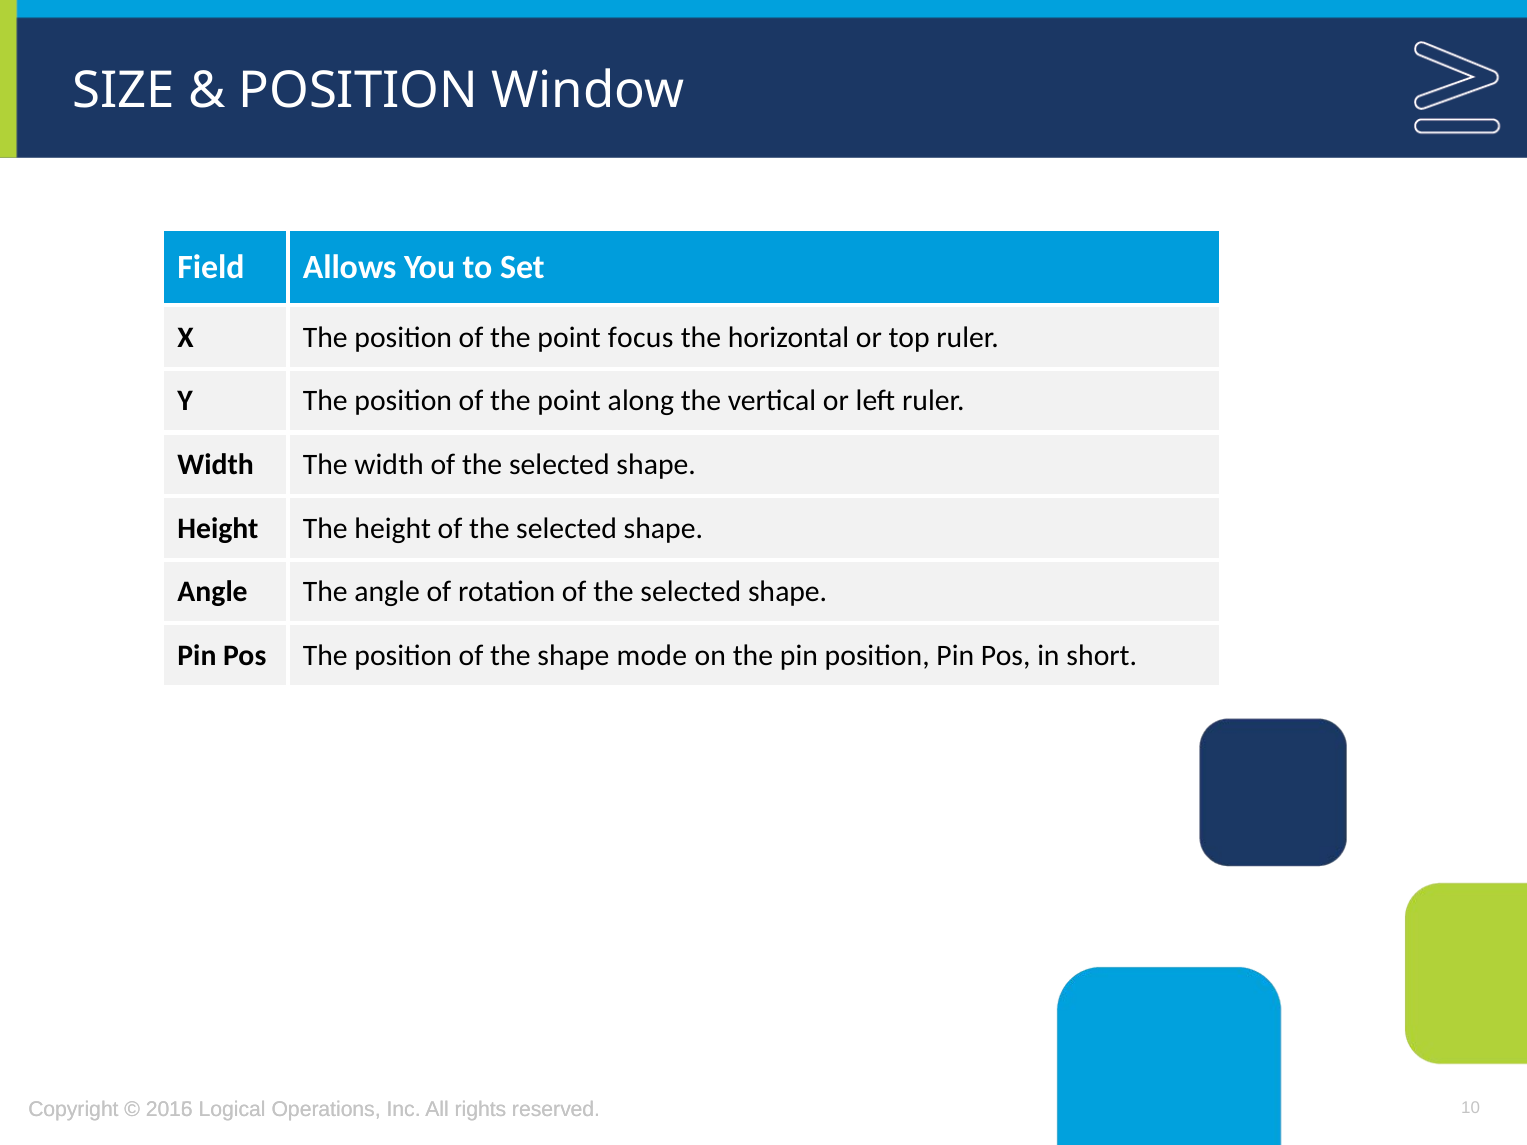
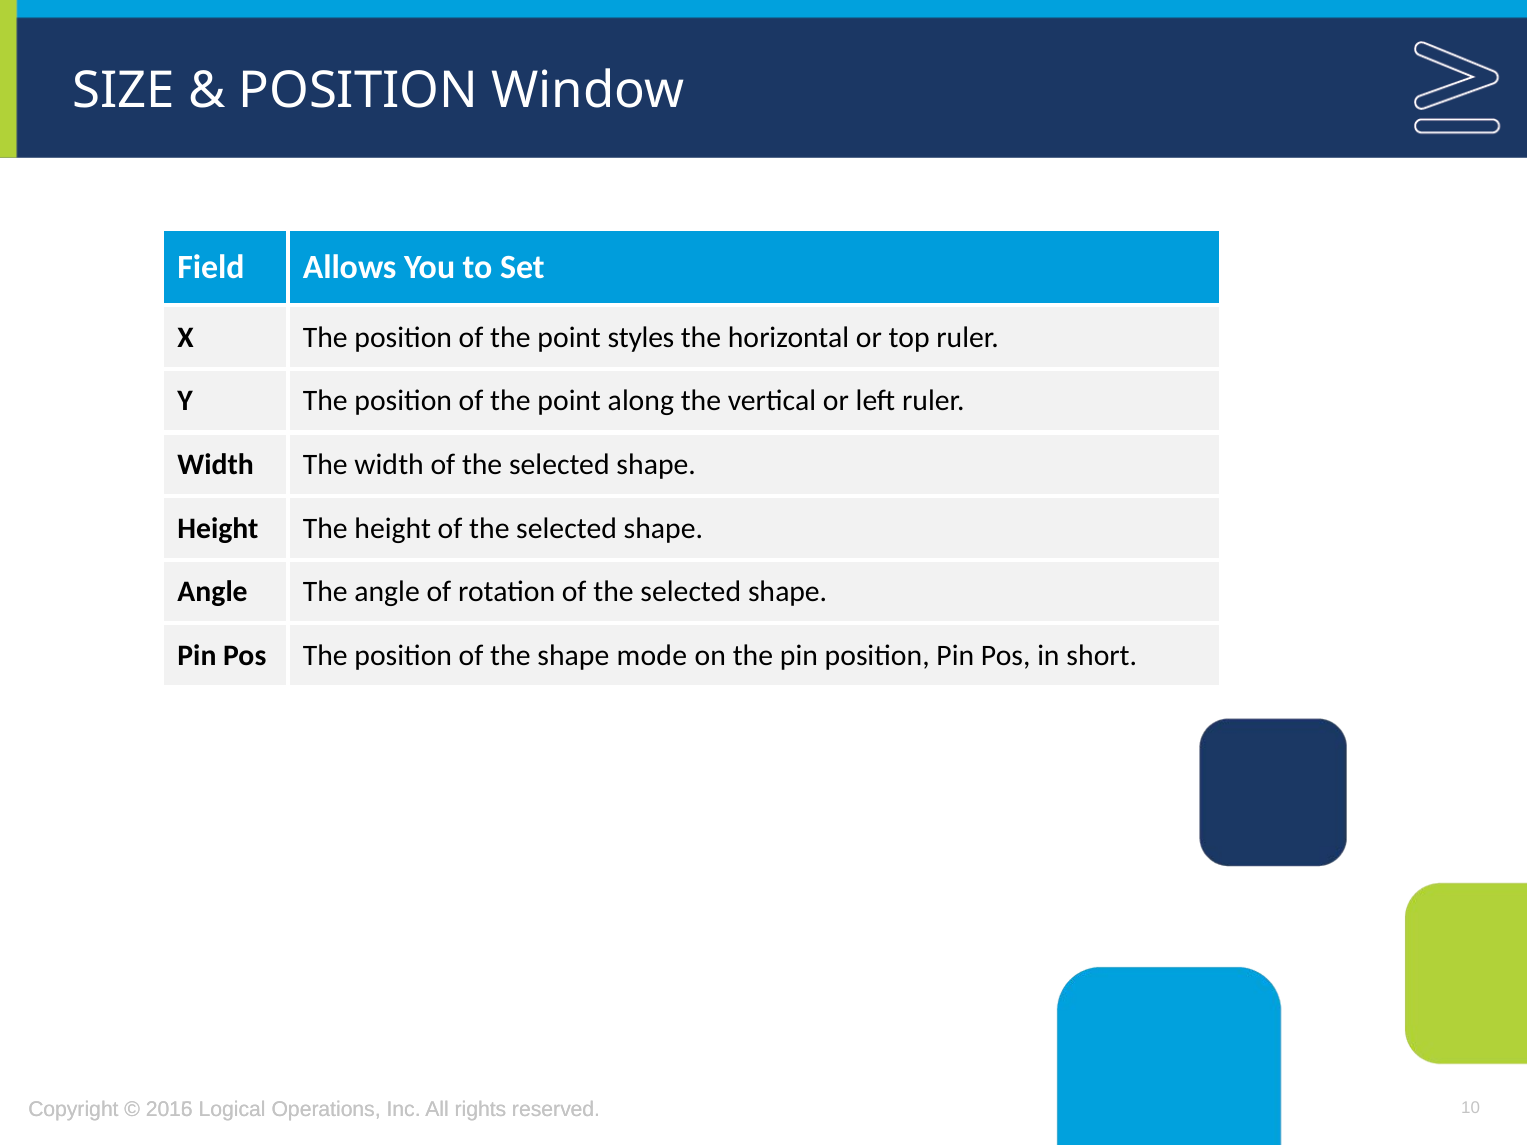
focus: focus -> styles (641, 338)
